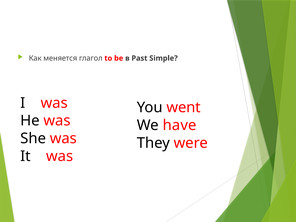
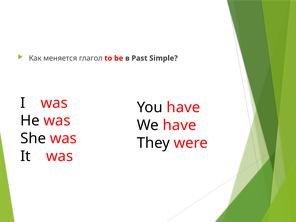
You went: went -> have (183, 107)
